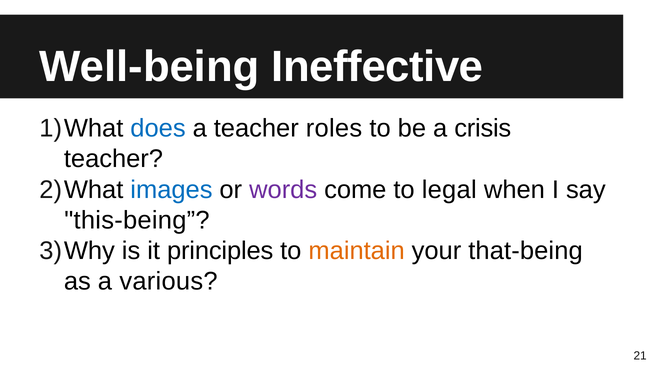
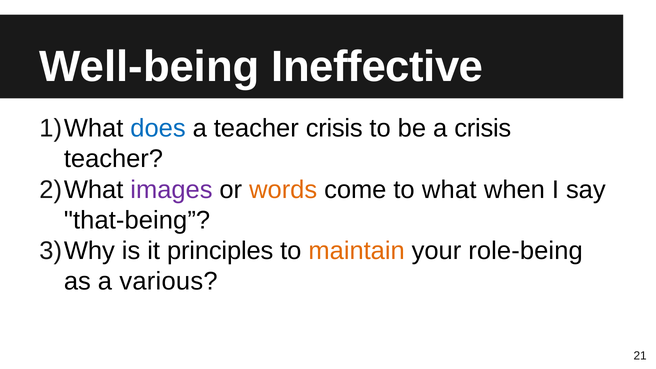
teacher roles: roles -> crisis (334, 128)
images colour: blue -> purple (171, 190)
words colour: purple -> orange (283, 190)
legal: legal -> what (449, 190)
this-being: this-being -> that-being (137, 220)
that-being: that-being -> role-being (526, 251)
